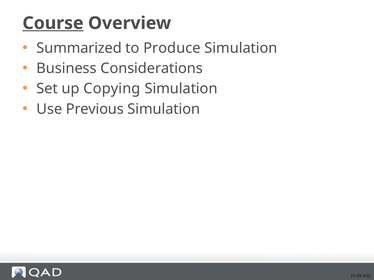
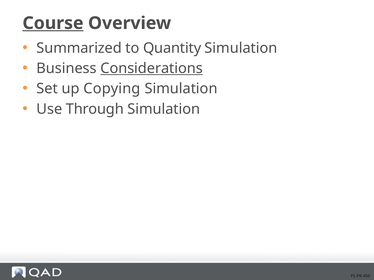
Produce: Produce -> Quantity (172, 48)
Considerations underline: none -> present (152, 68)
Previous: Previous -> Through (95, 109)
